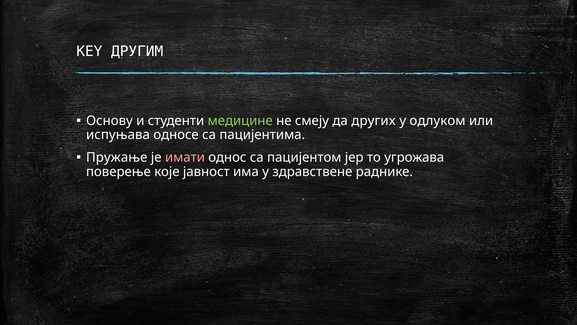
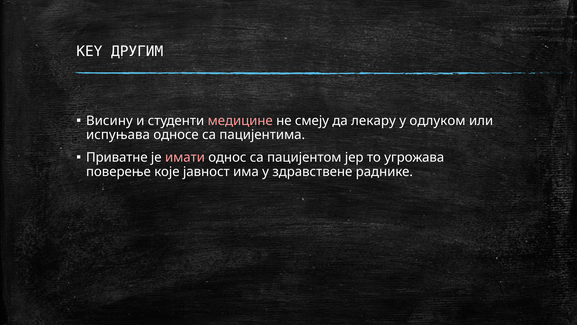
Основу: Основу -> Висину (109, 120)
медицине colour: light green -> pink (240, 120)
других: других -> лекару (373, 120)
Пружање: Пружање -> Приватне (117, 157)
